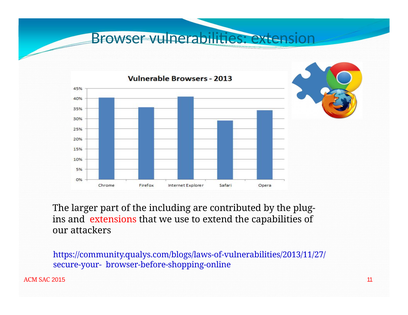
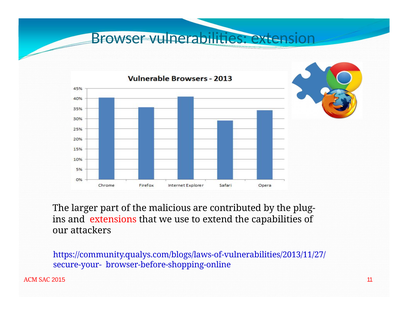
including: including -> malicious (170, 208)
